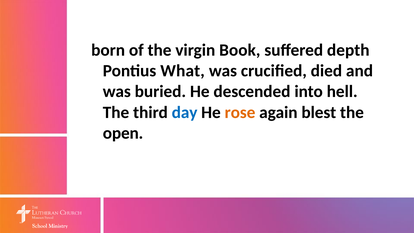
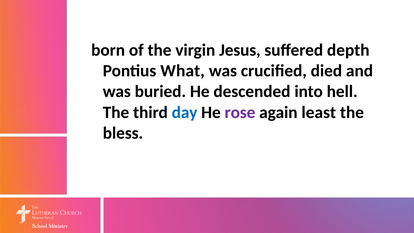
Book: Book -> Jesus (240, 50)
rose colour: orange -> purple (240, 112)
blest: blest -> least (319, 112)
open: open -> bless (123, 133)
